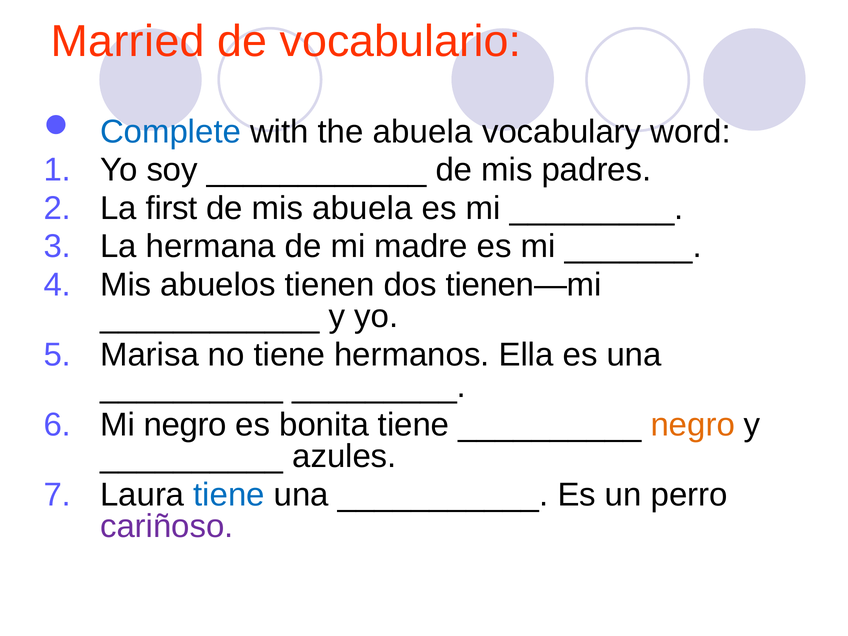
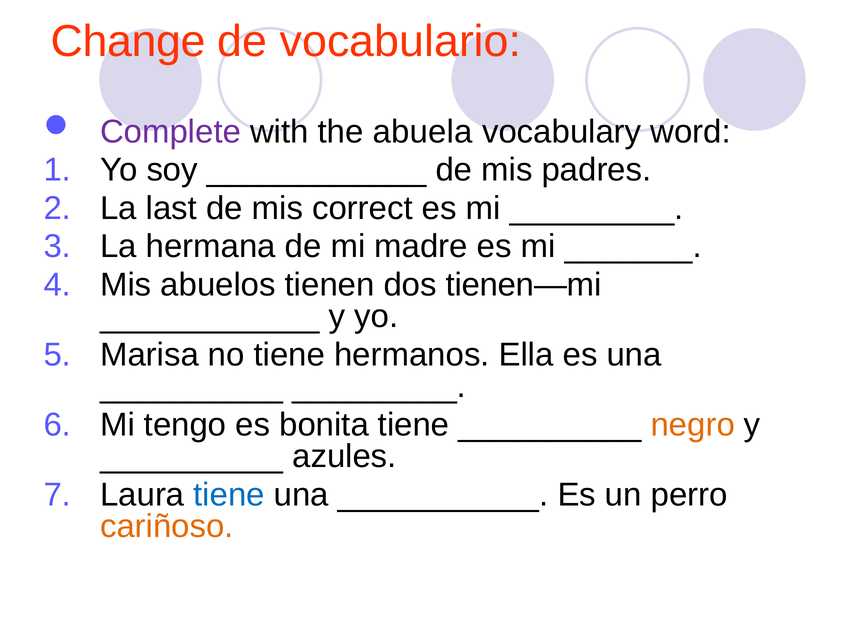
Married: Married -> Change (128, 41)
Complete colour: blue -> purple (171, 132)
first: first -> last (171, 208)
mis abuela: abuela -> correct (363, 208)
Mi negro: negro -> tengo (185, 425)
cariñoso colour: purple -> orange (167, 526)
